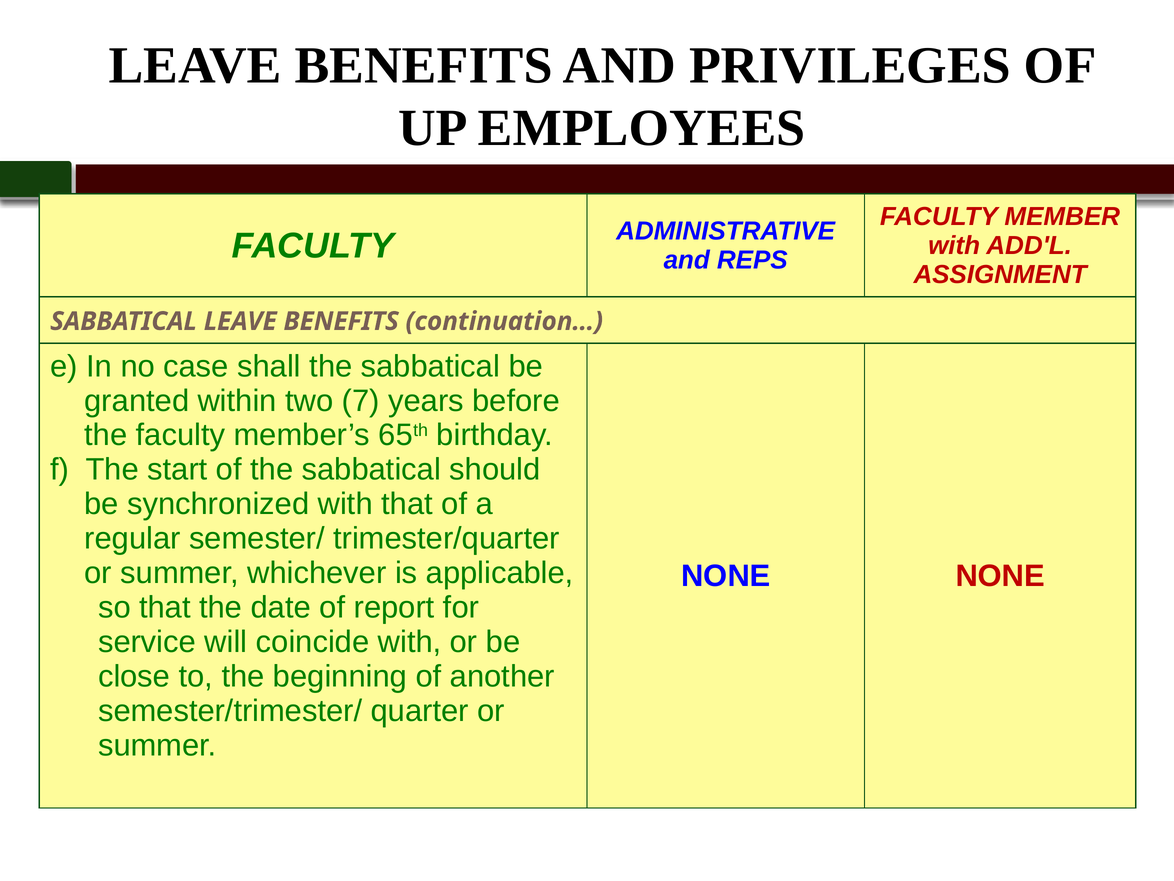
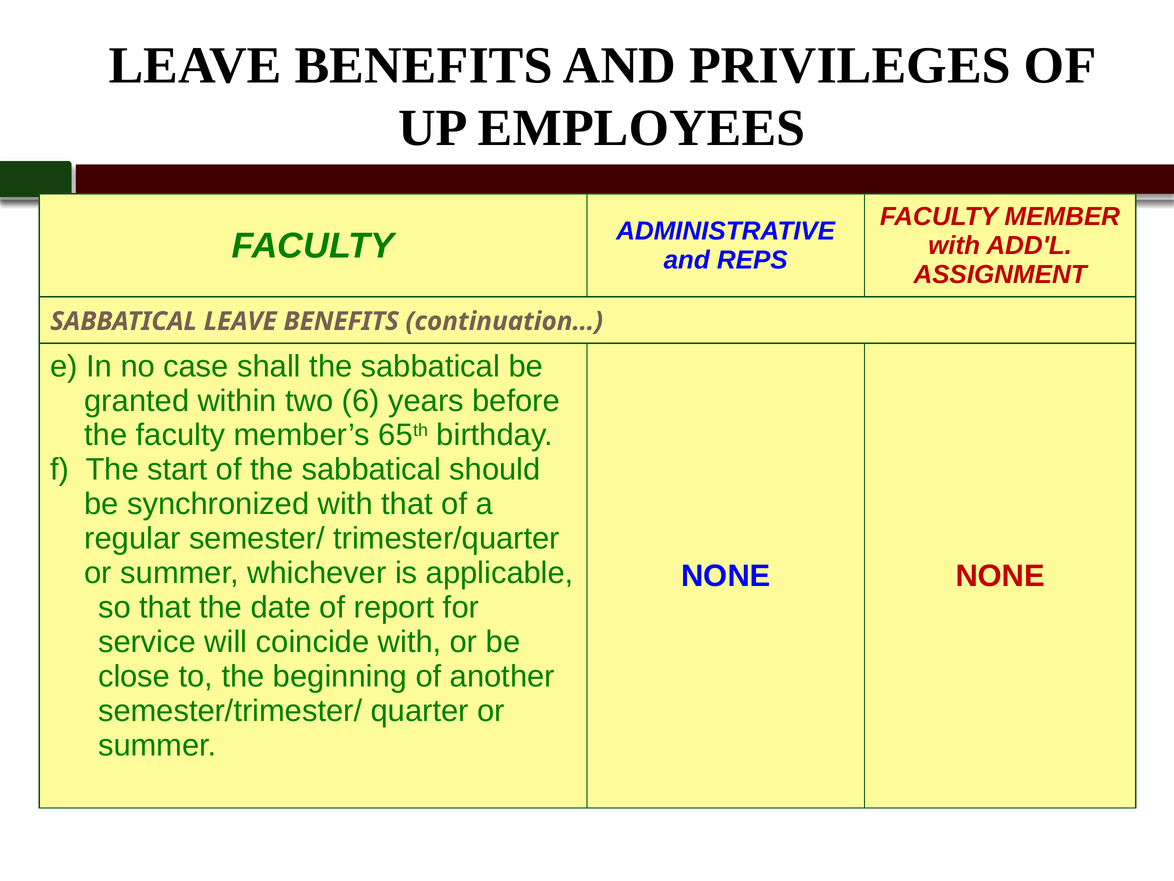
7: 7 -> 6 (361, 401)
